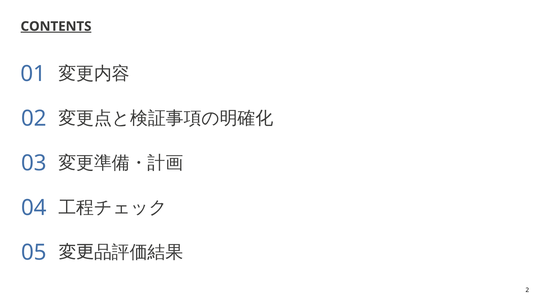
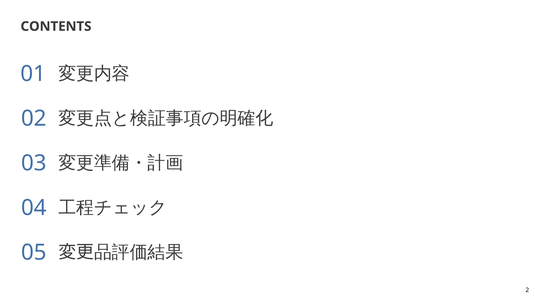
CONTENTS underline: present -> none (56, 26)
